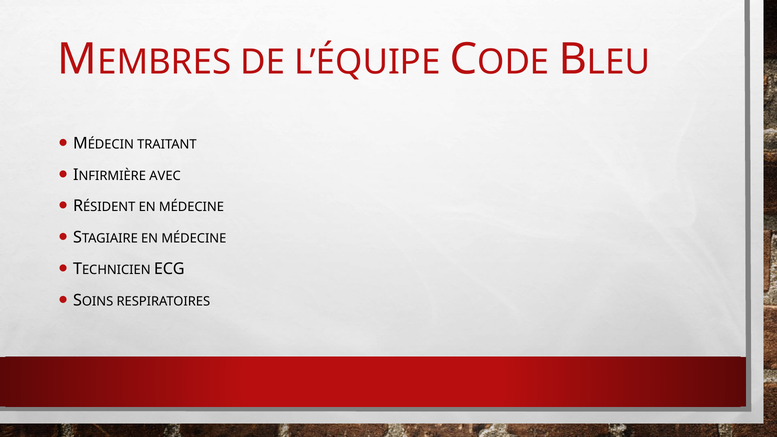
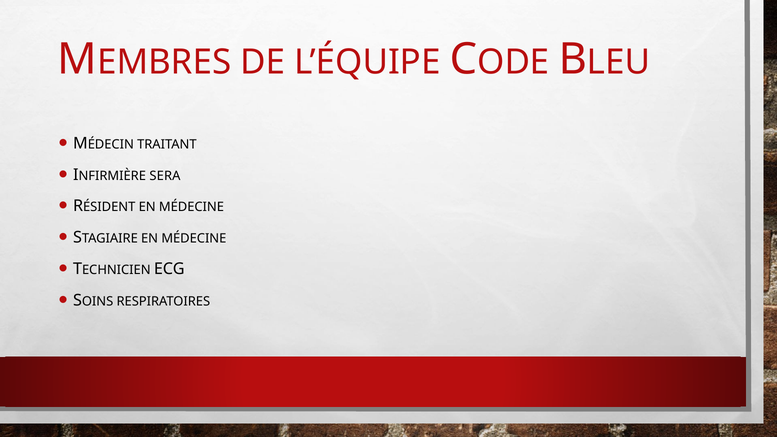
AVEC: AVEC -> SERA (165, 176)
